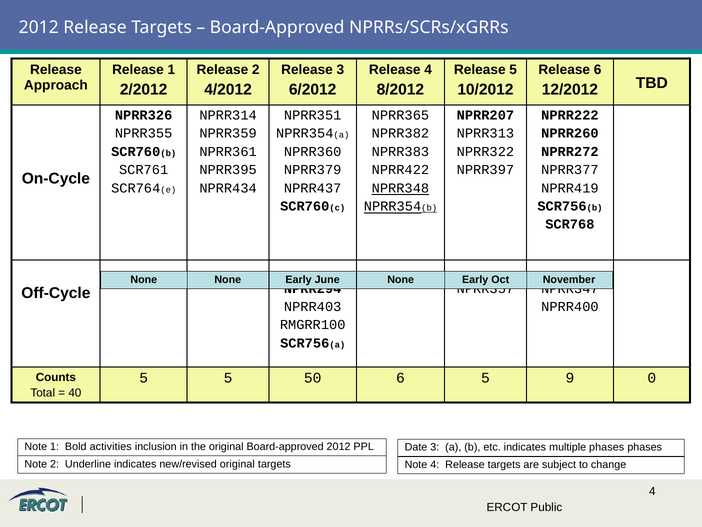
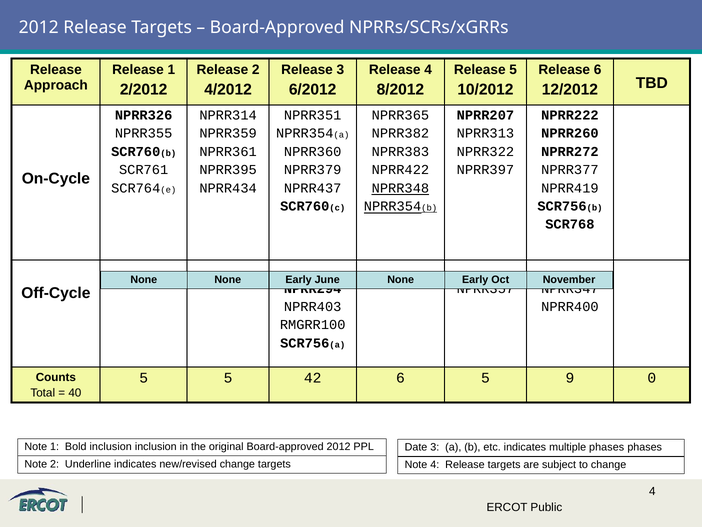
50: 50 -> 42 (313, 378)
Bold activities: activities -> inclusion (111, 446)
new/revised original: original -> change (237, 464)
